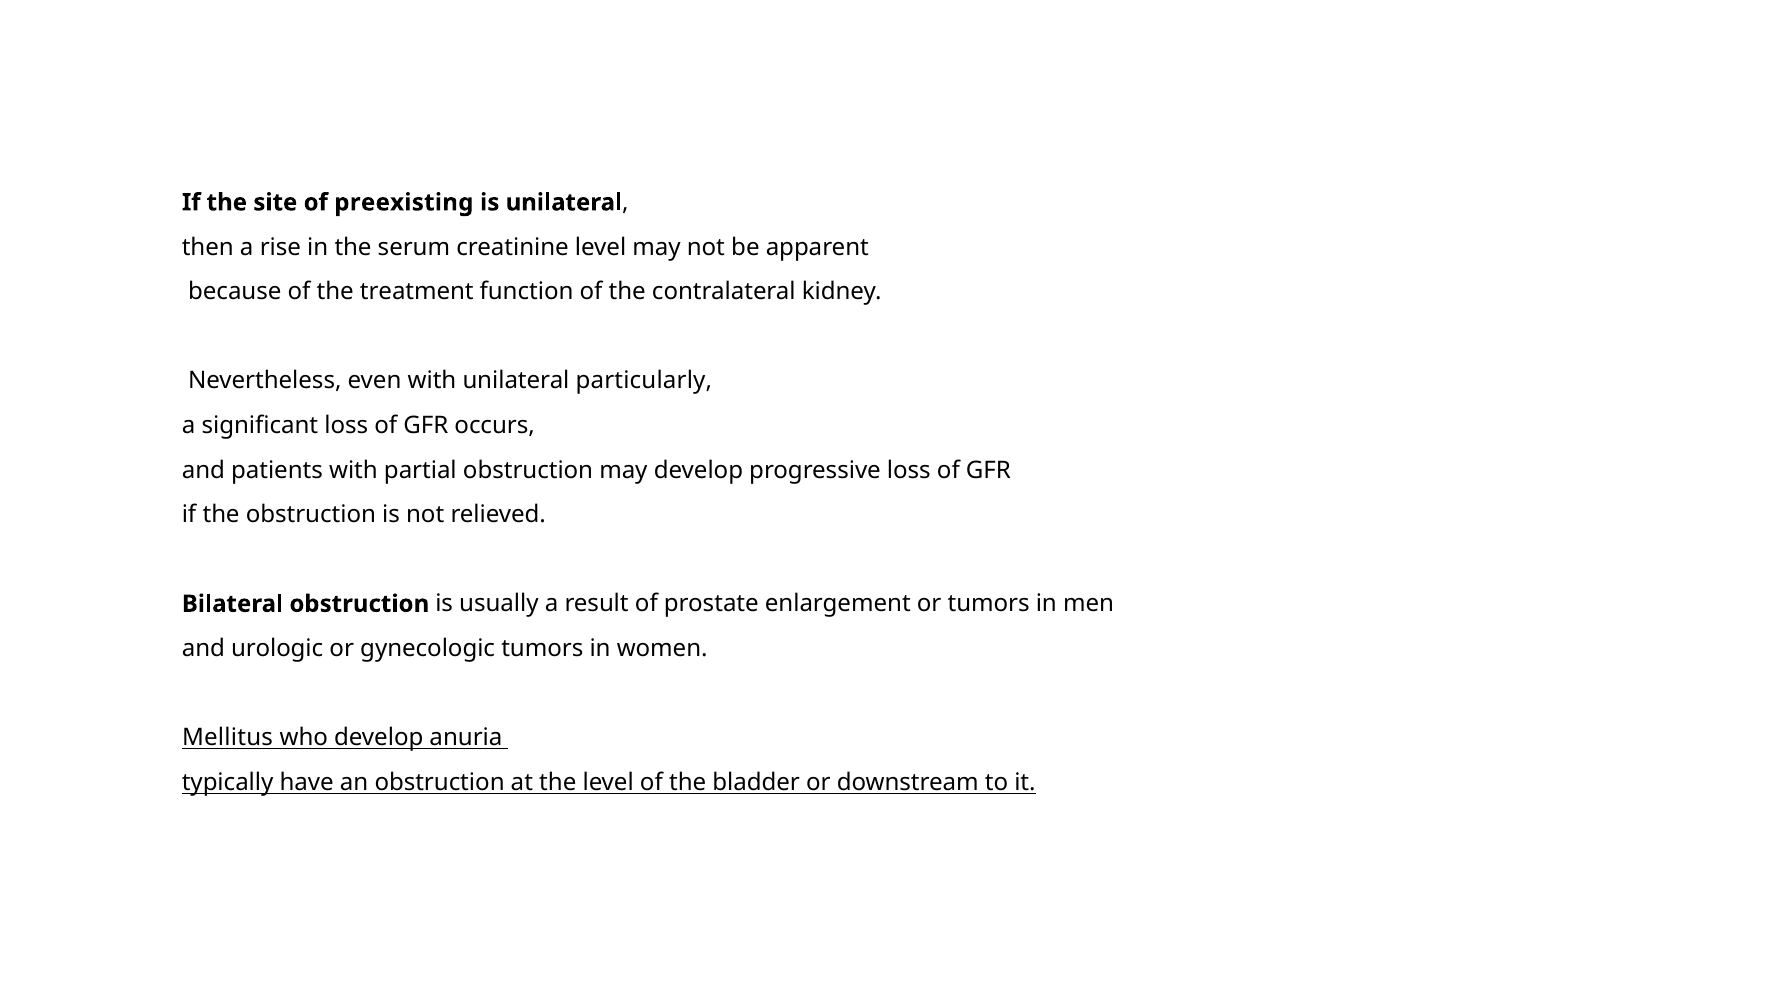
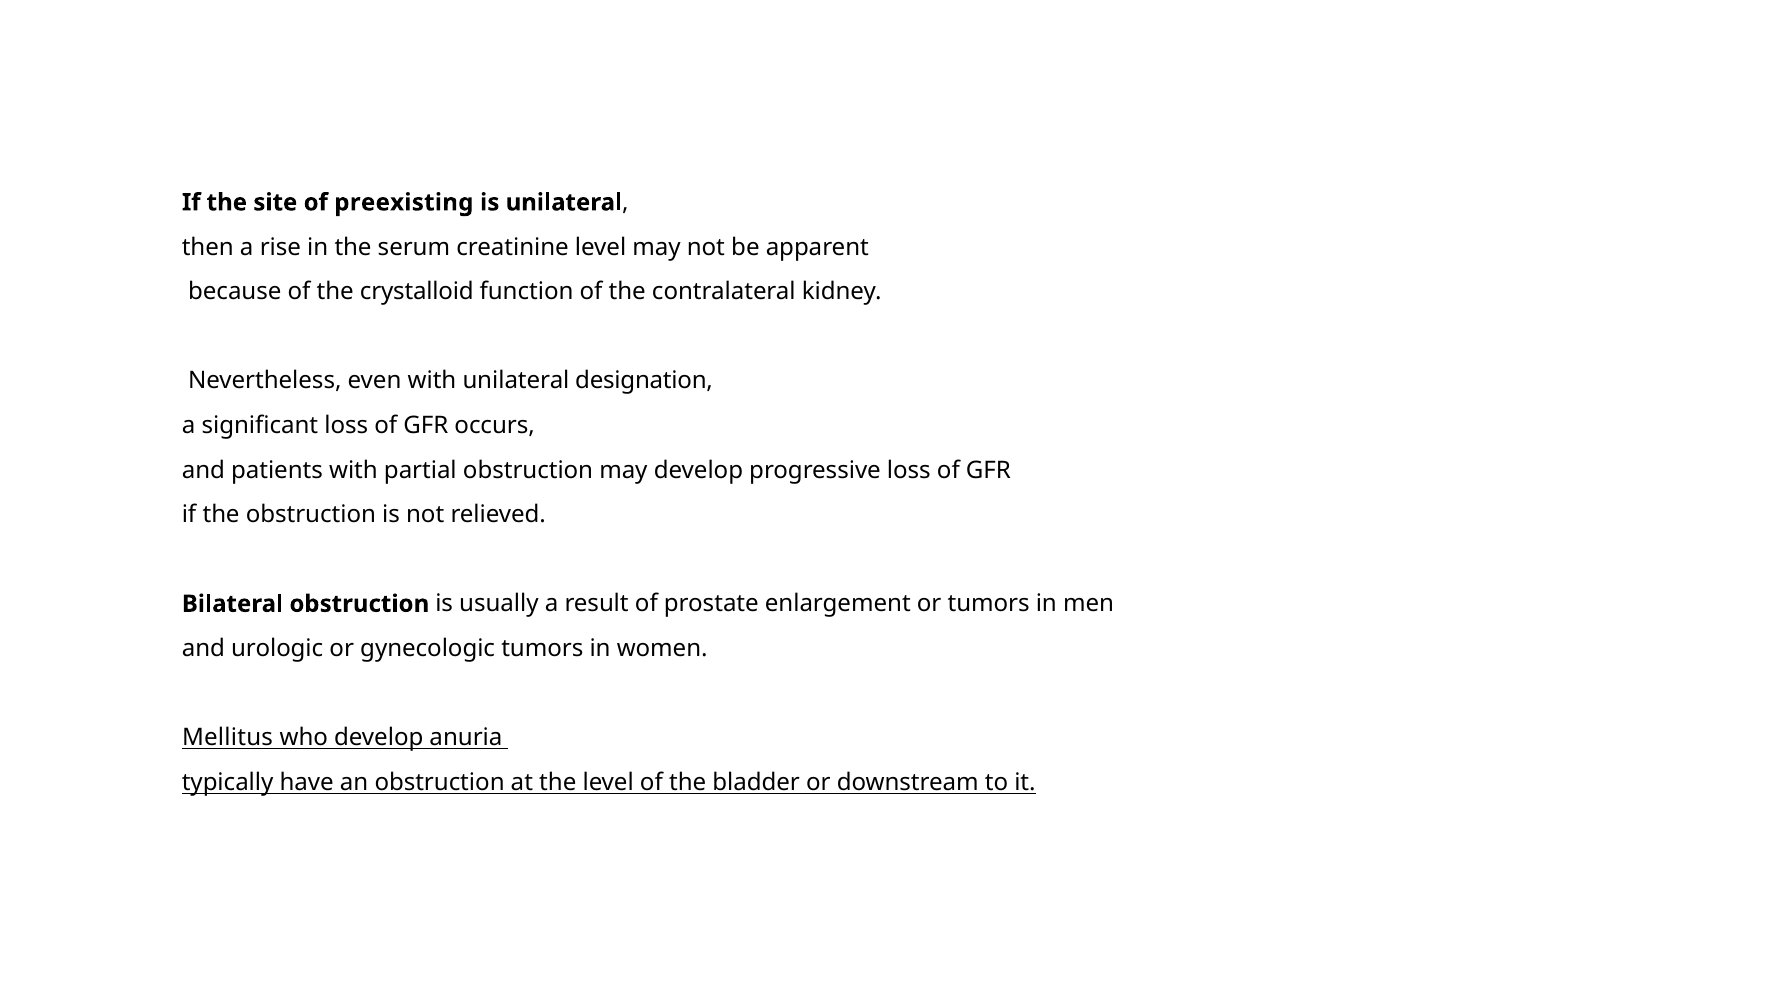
treatment: treatment -> crystalloid (417, 292)
particularly: particularly -> designation (644, 381)
